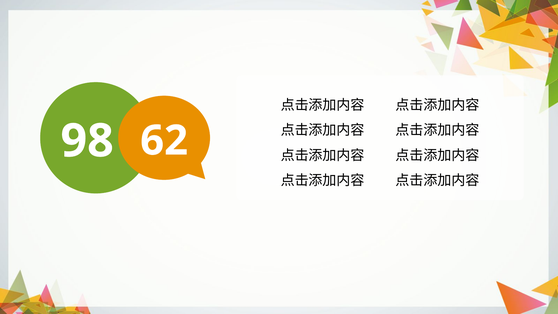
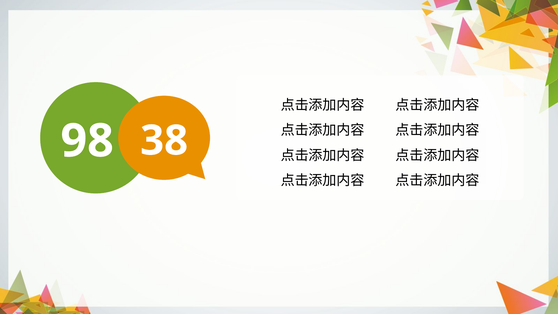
62: 62 -> 38 (164, 141)
